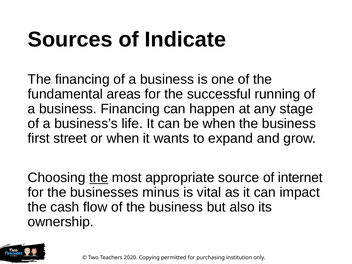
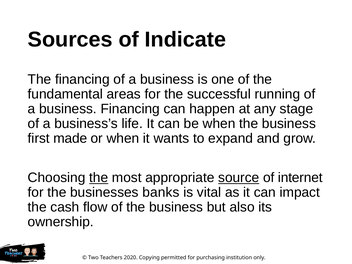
street: street -> made (70, 138)
source underline: none -> present (239, 178)
minus: minus -> banks (161, 192)
